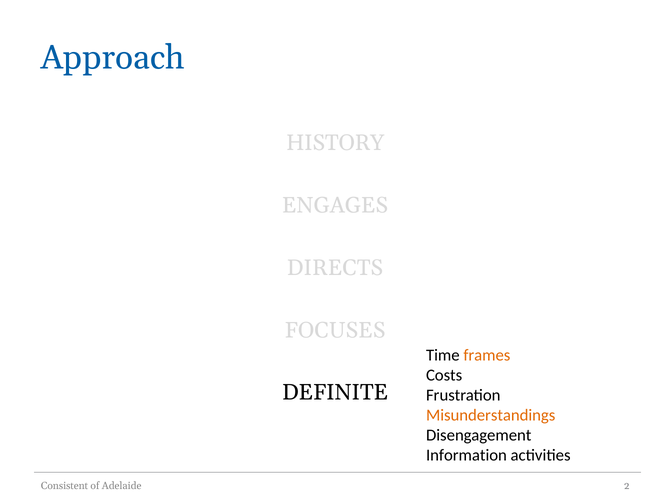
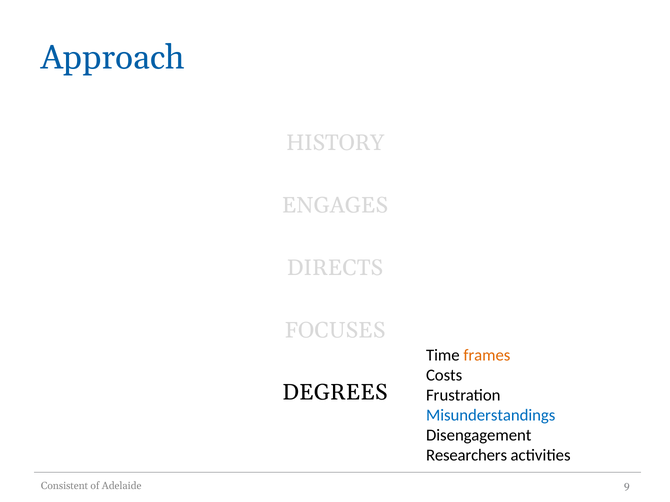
DEFINITE: DEFINITE -> DEGREES (335, 393)
Misunderstandings colour: orange -> blue (491, 416)
Information: Information -> Researchers (467, 456)
2: 2 -> 9 (627, 486)
